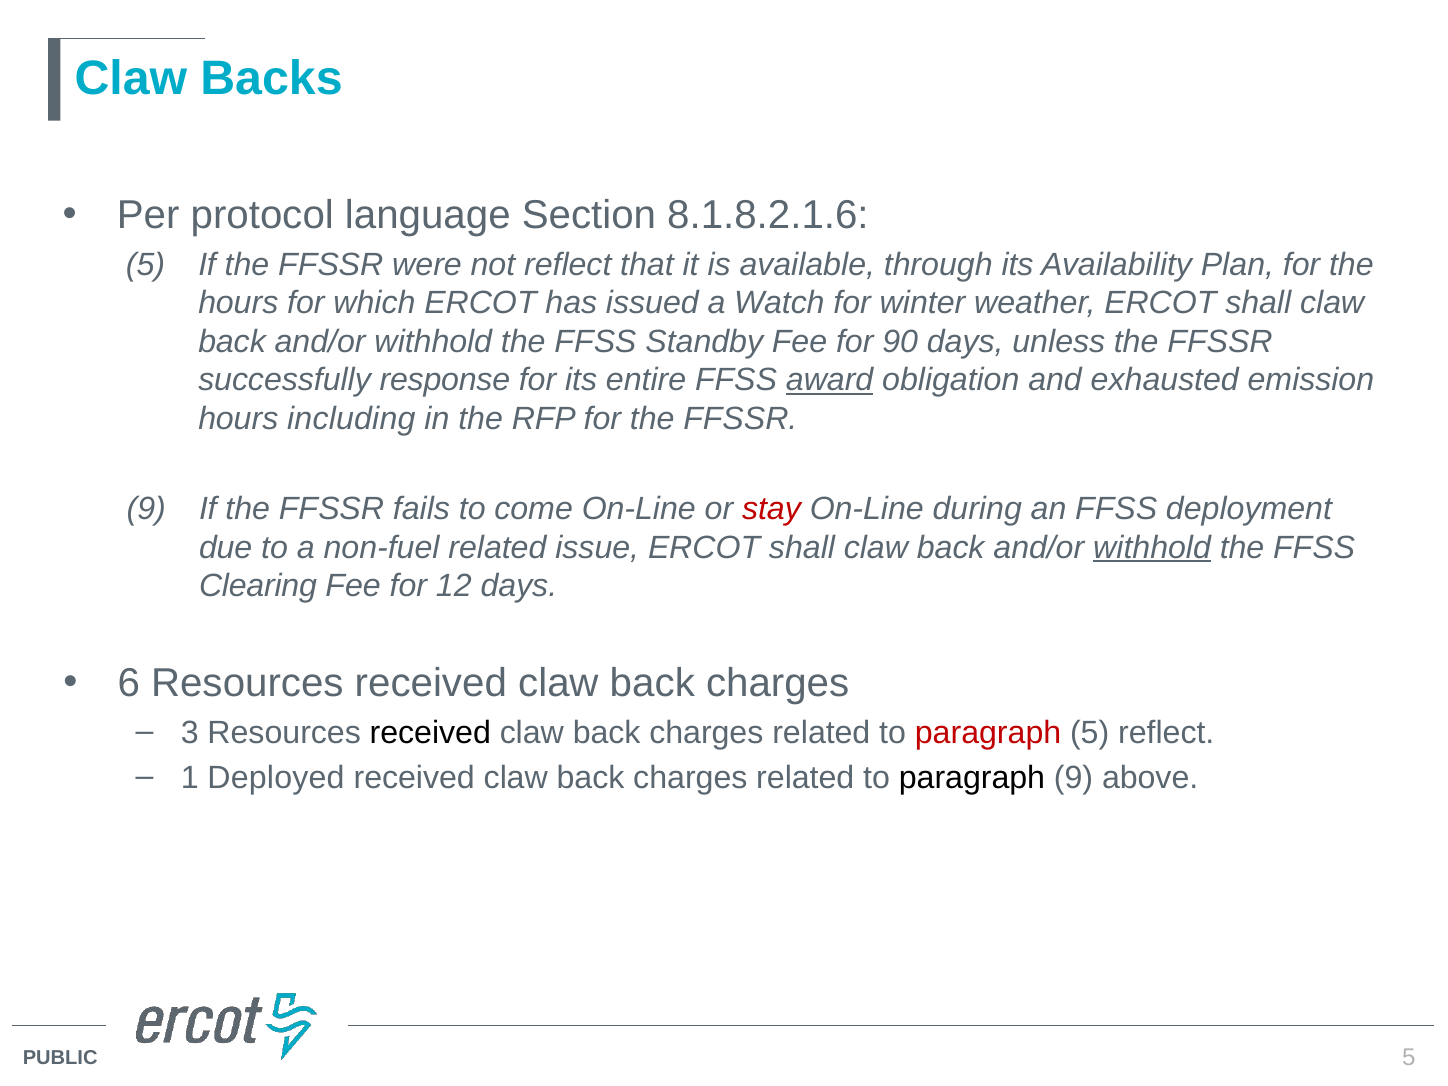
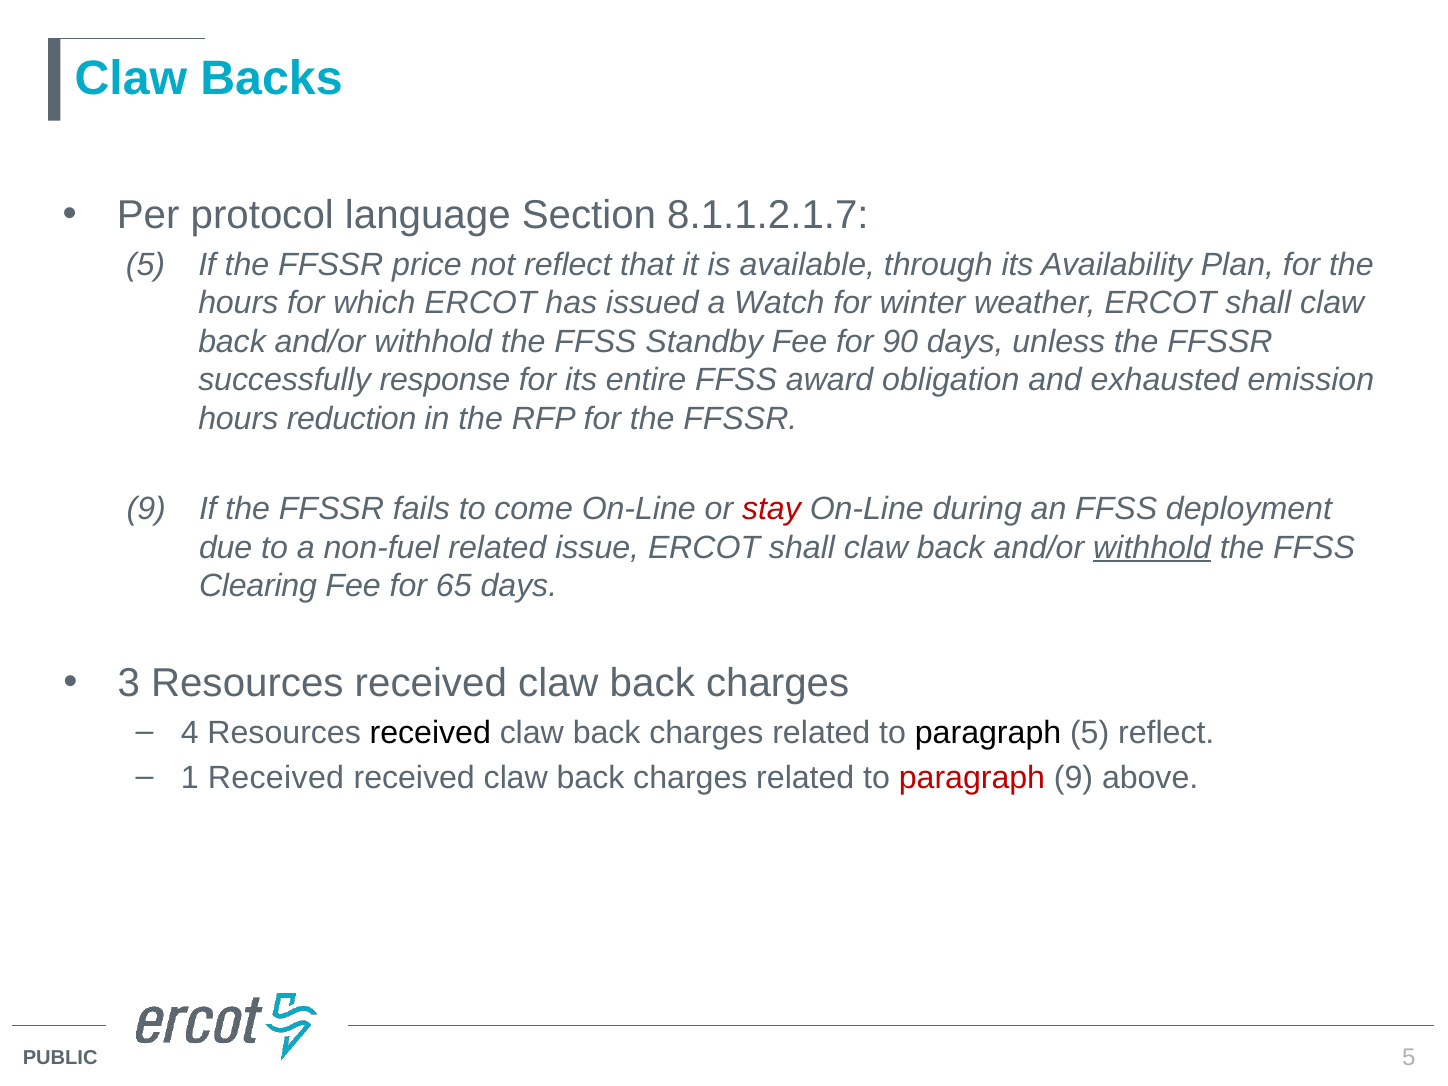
8.1.8.2.1.6: 8.1.8.2.1.6 -> 8.1.1.2.1.7 (768, 215)
were: were -> price (427, 264)
award underline: present -> none (830, 380)
including: including -> reduction (352, 419)
12: 12 -> 65 (454, 586)
6: 6 -> 3 (129, 683)
3: 3 -> 4 (190, 732)
paragraph colour: red -> black (988, 732)
1 Deployed: Deployed -> Received (276, 777)
paragraph colour: black -> red (972, 777)
